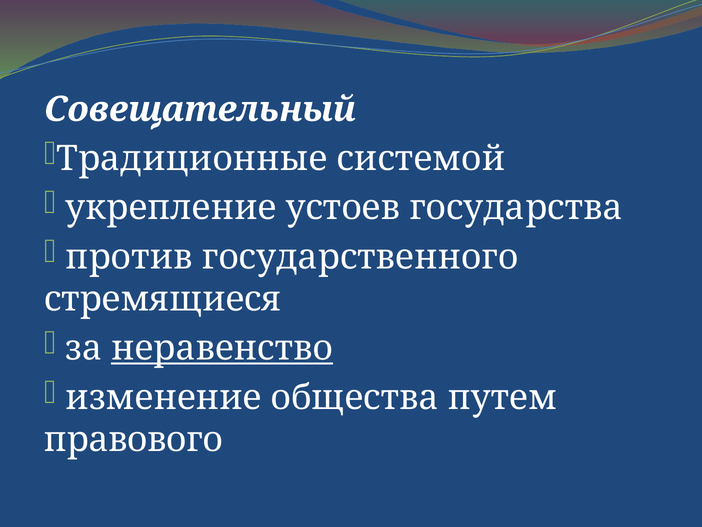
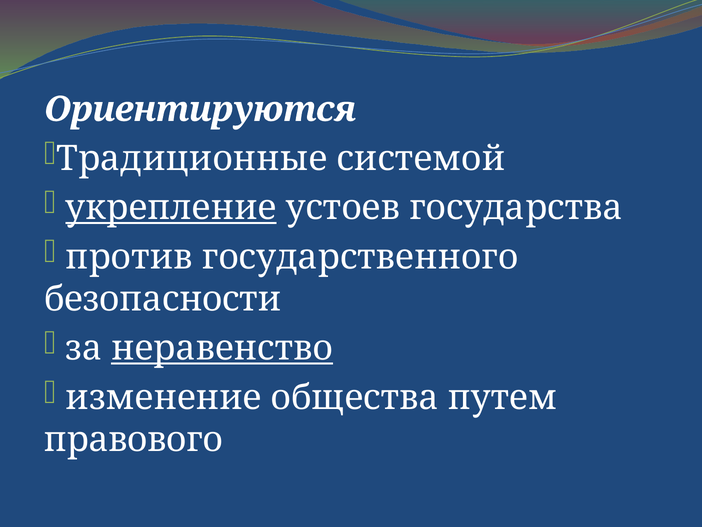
Совещательный: Совещательный -> Ориентируются (200, 109)
укрепление underline: none -> present (171, 208)
стремящиеся: стремящиеся -> безопасности (163, 299)
